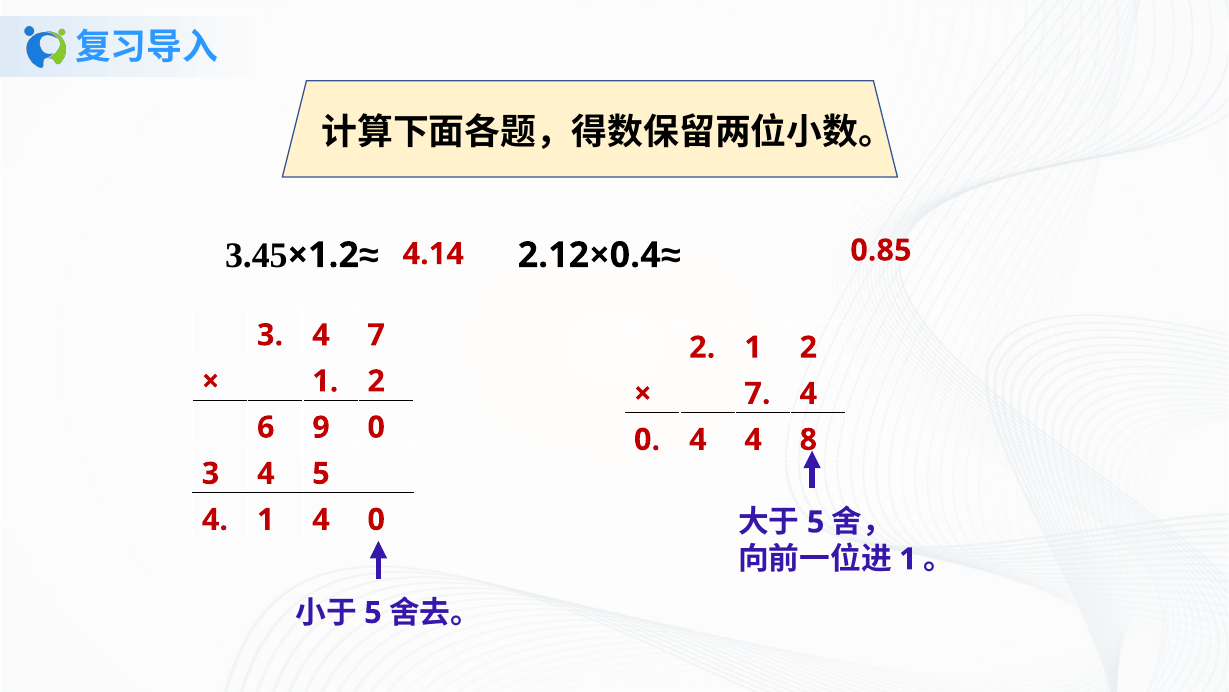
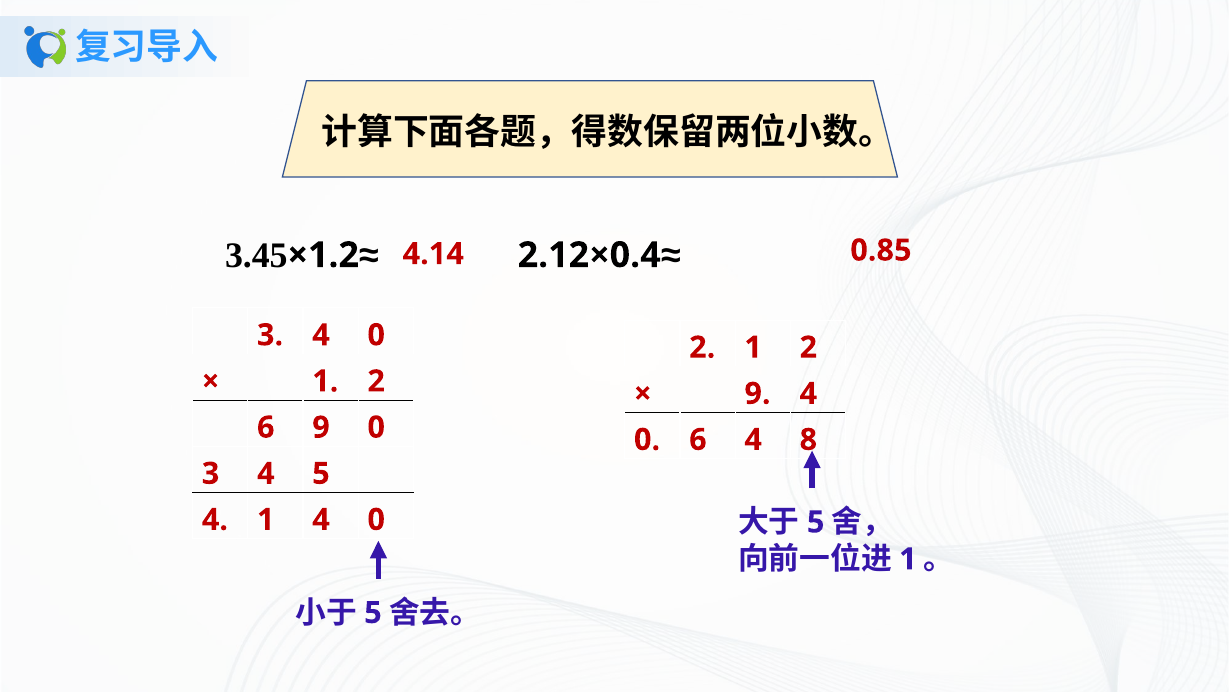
3 4 7: 7 -> 0 (376, 335)
7: 7 -> 9 (757, 393)
0 4: 4 -> 6 (698, 439)
